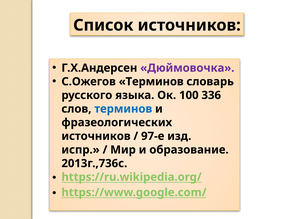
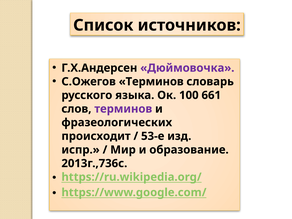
336: 336 -> 661 (211, 95)
терминов colour: blue -> purple (123, 109)
источников: источников -> происходит (96, 136)
97-е: 97-е -> 53-е (153, 136)
